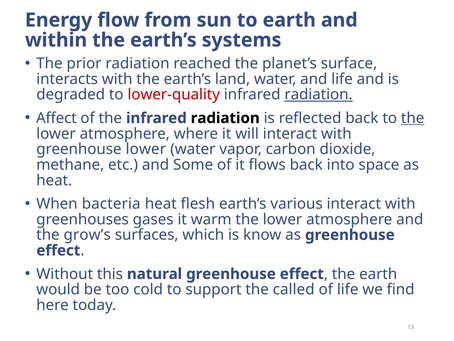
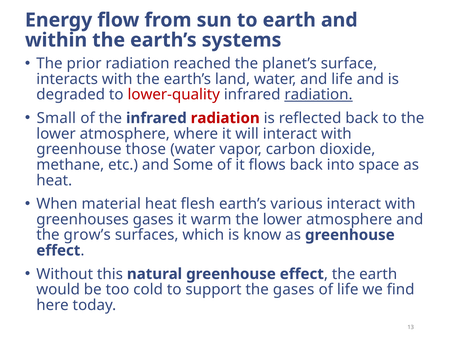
Affect: Affect -> Small (56, 118)
radiation colour: black -> red (225, 118)
the underline: present -> none (413, 118)
greenhouse lower: lower -> those (146, 149)
bacteria: bacteria -> material (111, 204)
the called: called -> gases (294, 289)
